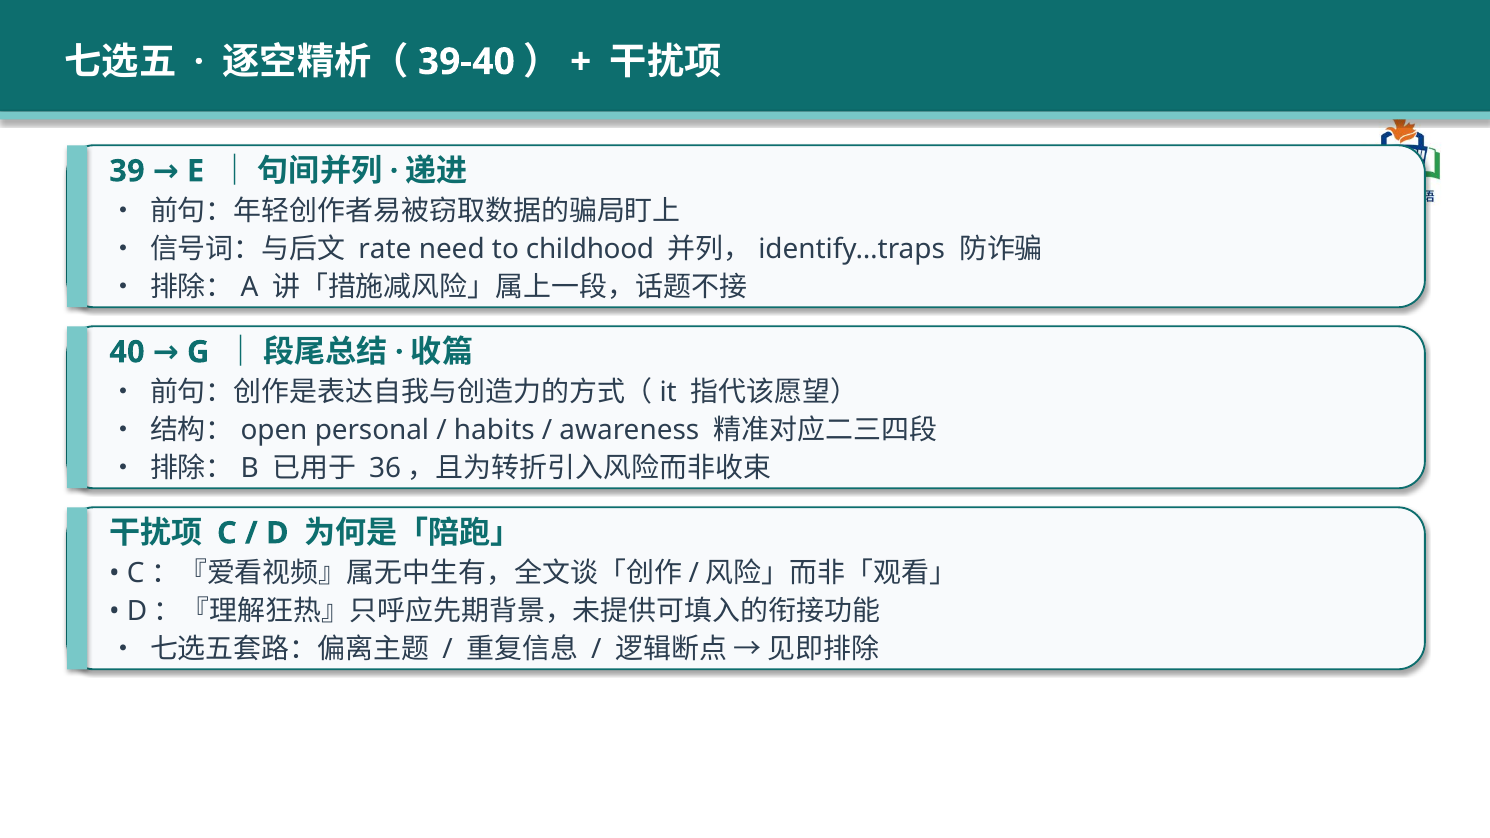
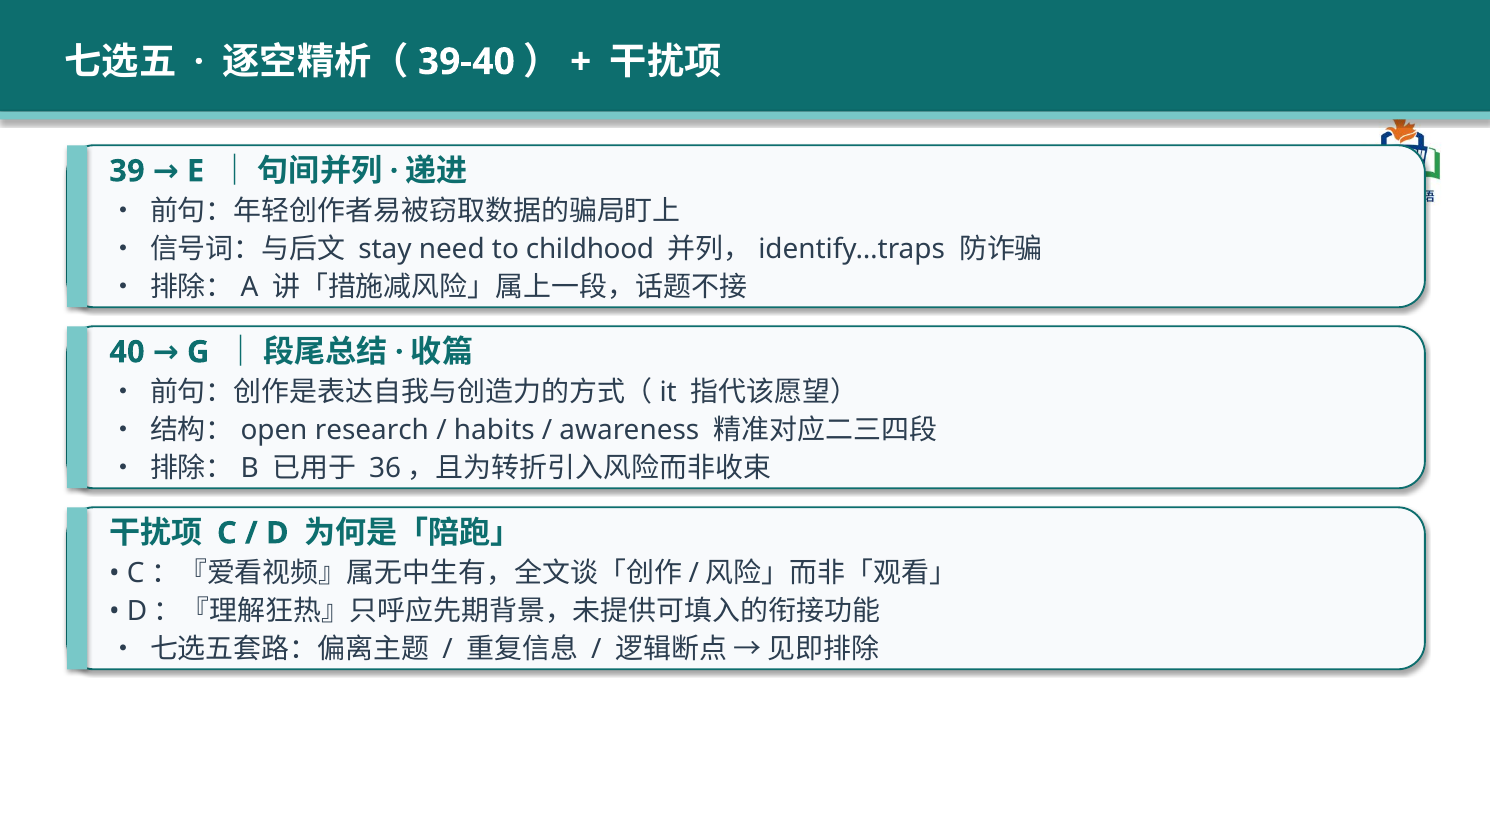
rate: rate -> stay (385, 249)
personal: personal -> research (372, 430)
